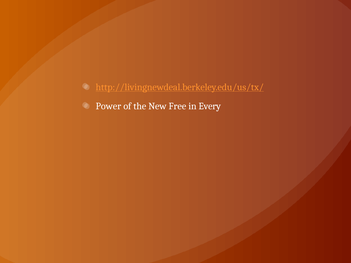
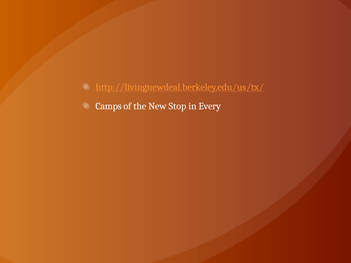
Power: Power -> Camps (109, 106)
Free: Free -> Stop (177, 106)
